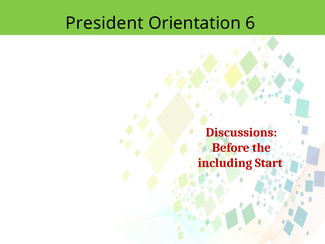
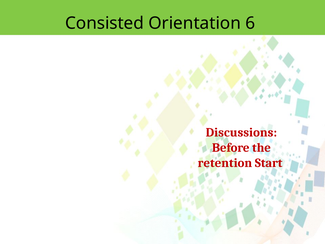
President: President -> Consisted (105, 23)
including: including -> retention (225, 163)
